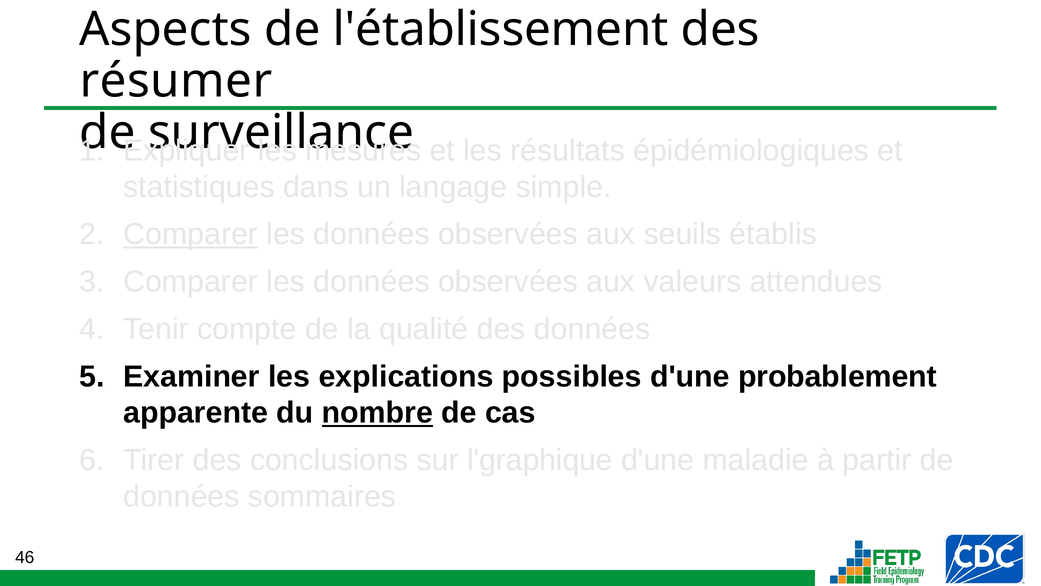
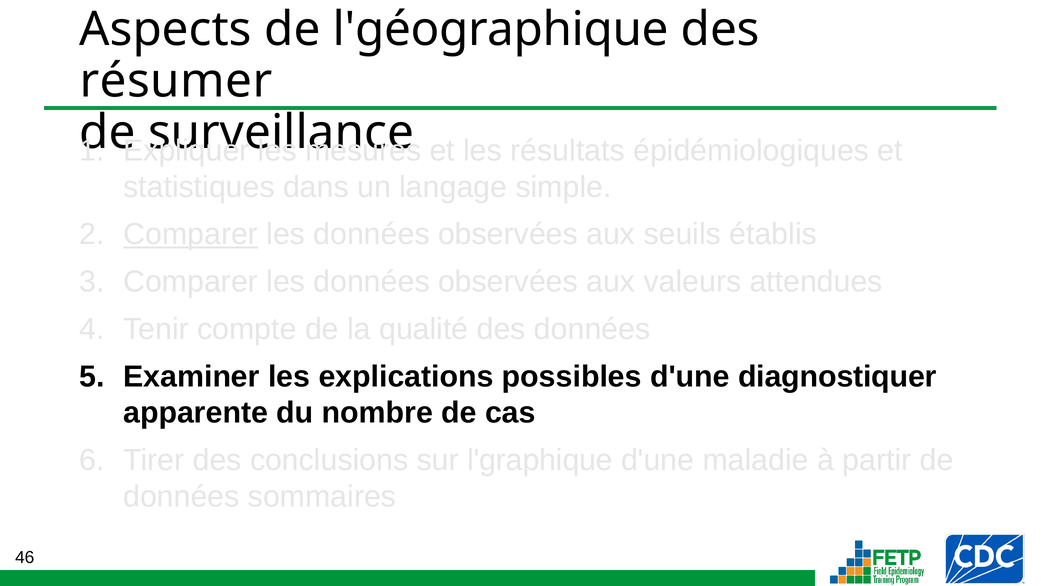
l'établissement: l'établissement -> l'géographique (501, 29)
probablement: probablement -> diagnostiquer (837, 376)
nombre underline: present -> none (377, 413)
